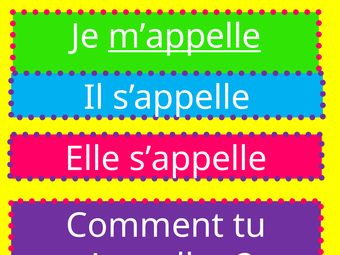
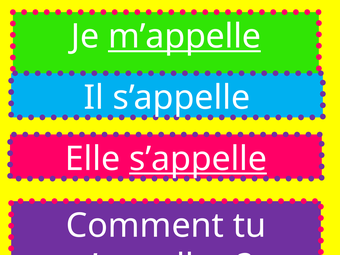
s’appelle underline: none -> present (198, 159)
